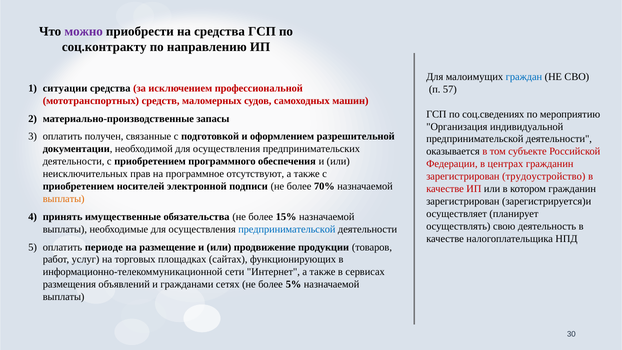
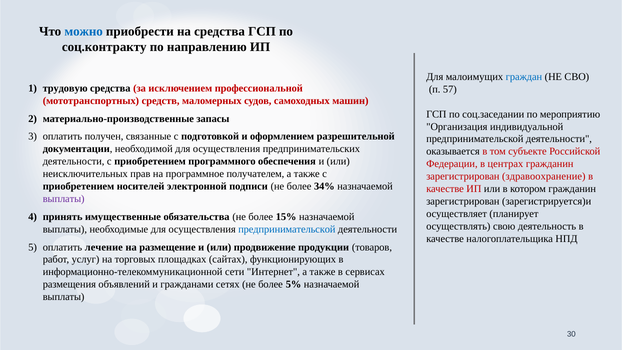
можно colour: purple -> blue (84, 32)
ситуации: ситуации -> трудовую (65, 88)
соц.сведениях: соц.сведениях -> соц.заседании (493, 114)
отсутствуют: отсутствуют -> получателем (255, 174)
трудоустройство: трудоустройство -> здравоохранение (544, 176)
70%: 70% -> 34% (324, 186)
выплаты colour: orange -> purple (64, 199)
периоде: периоде -> лечение (104, 247)
